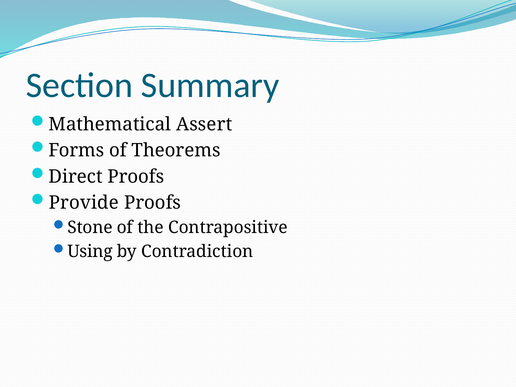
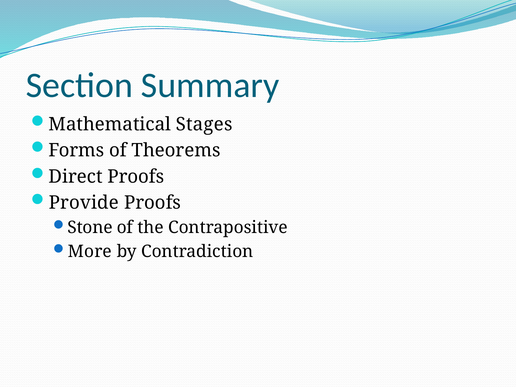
Assert: Assert -> Stages (204, 124)
Using: Using -> More (90, 252)
